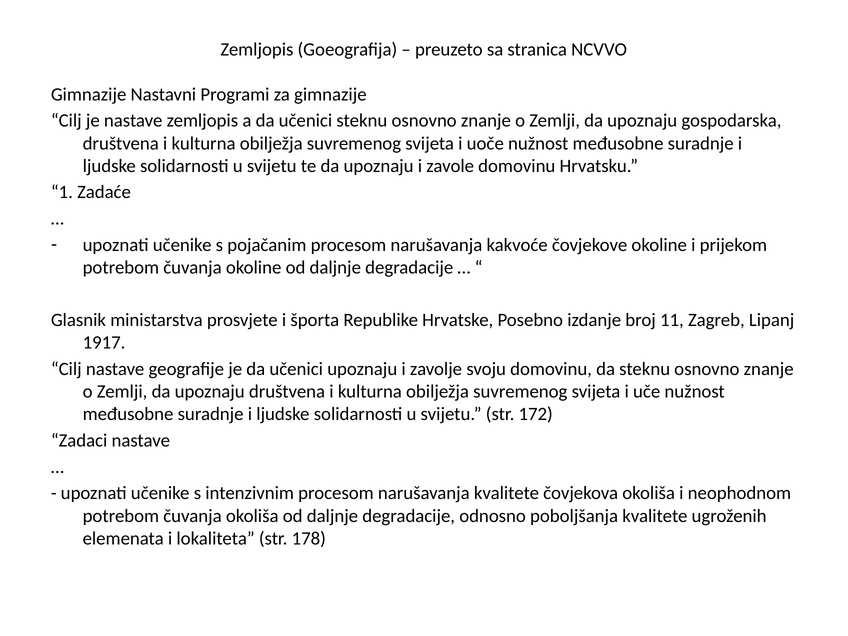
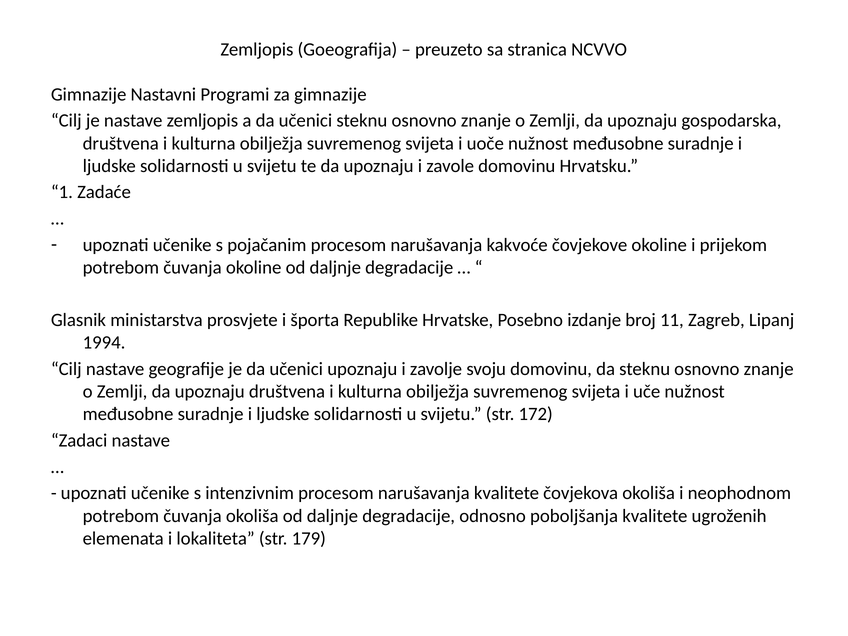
1917: 1917 -> 1994 (104, 343)
178: 178 -> 179 (309, 538)
